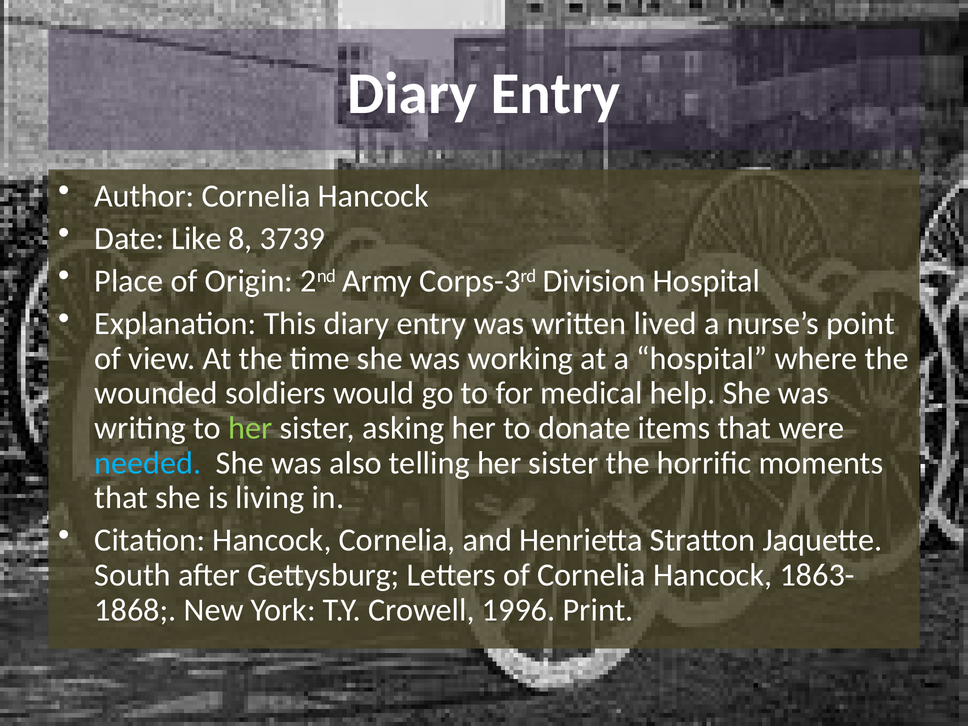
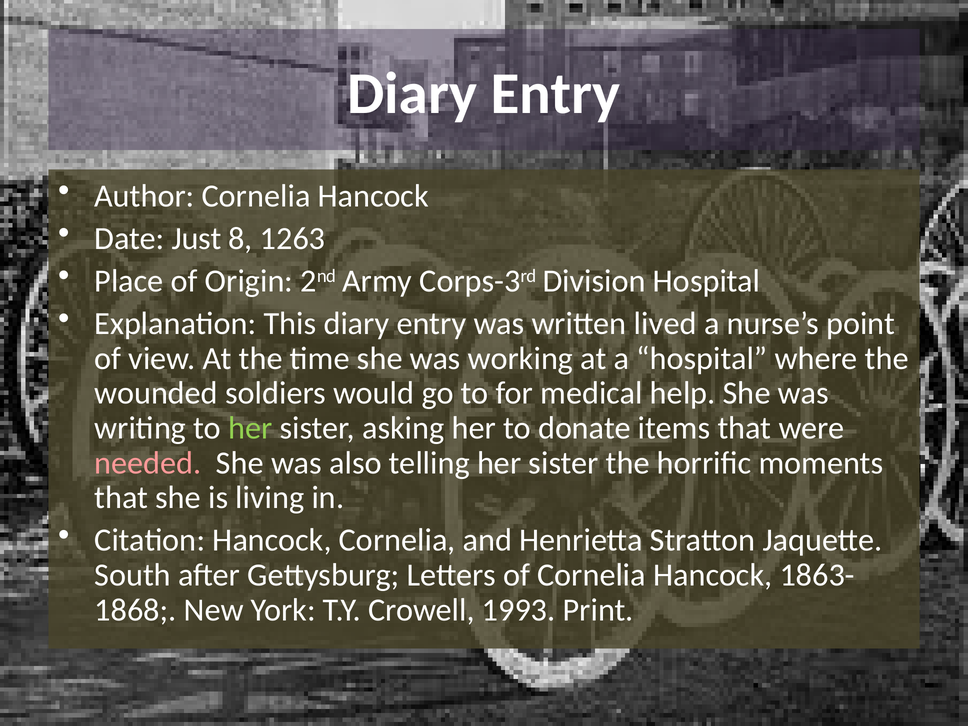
Like: Like -> Just (196, 238)
3739: 3739 -> 1263 (293, 238)
needed colour: light blue -> pink (148, 463)
1996: 1996 -> 1993 (519, 610)
